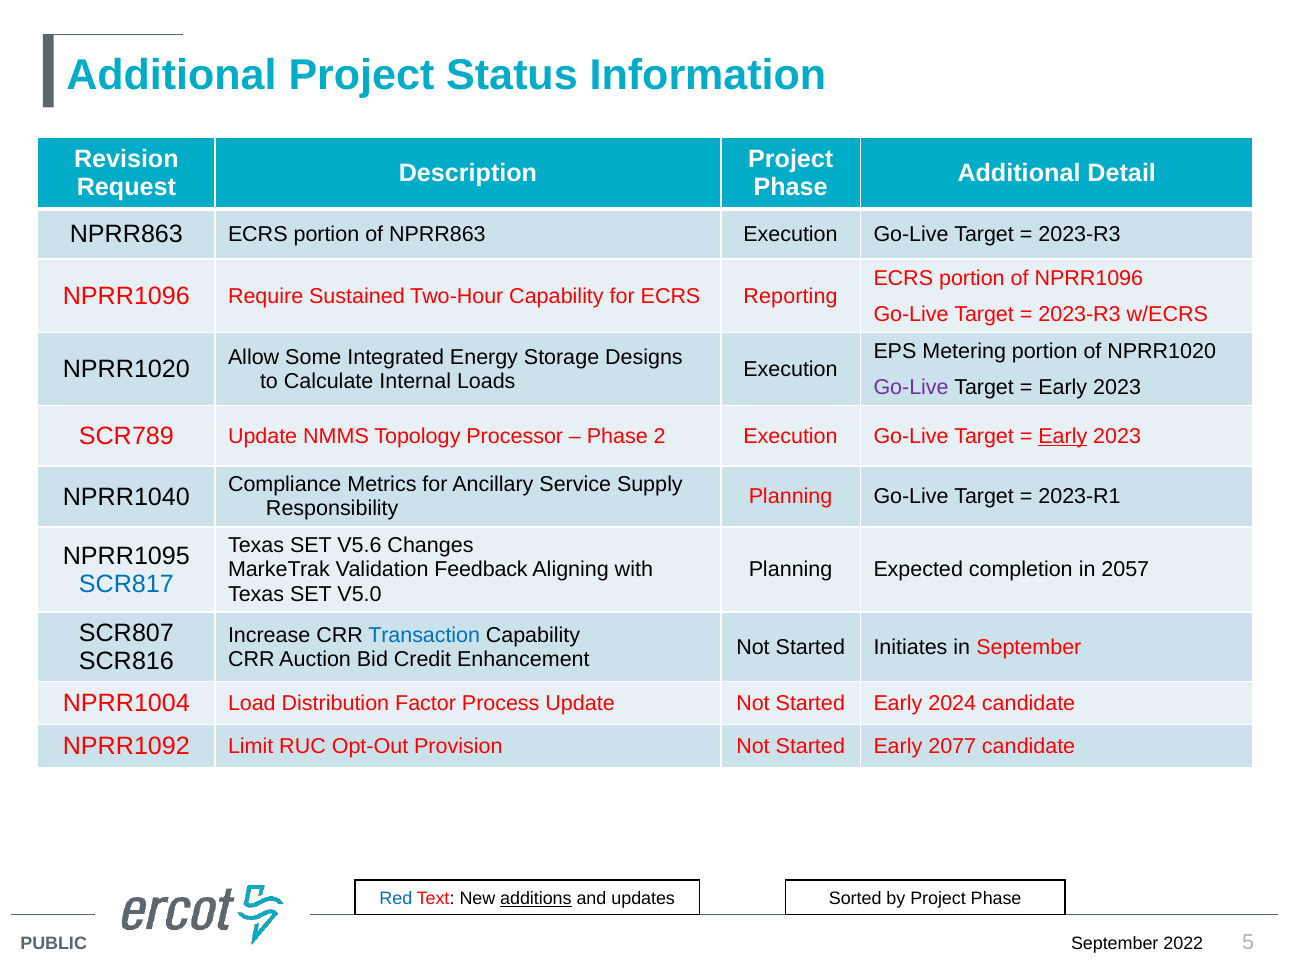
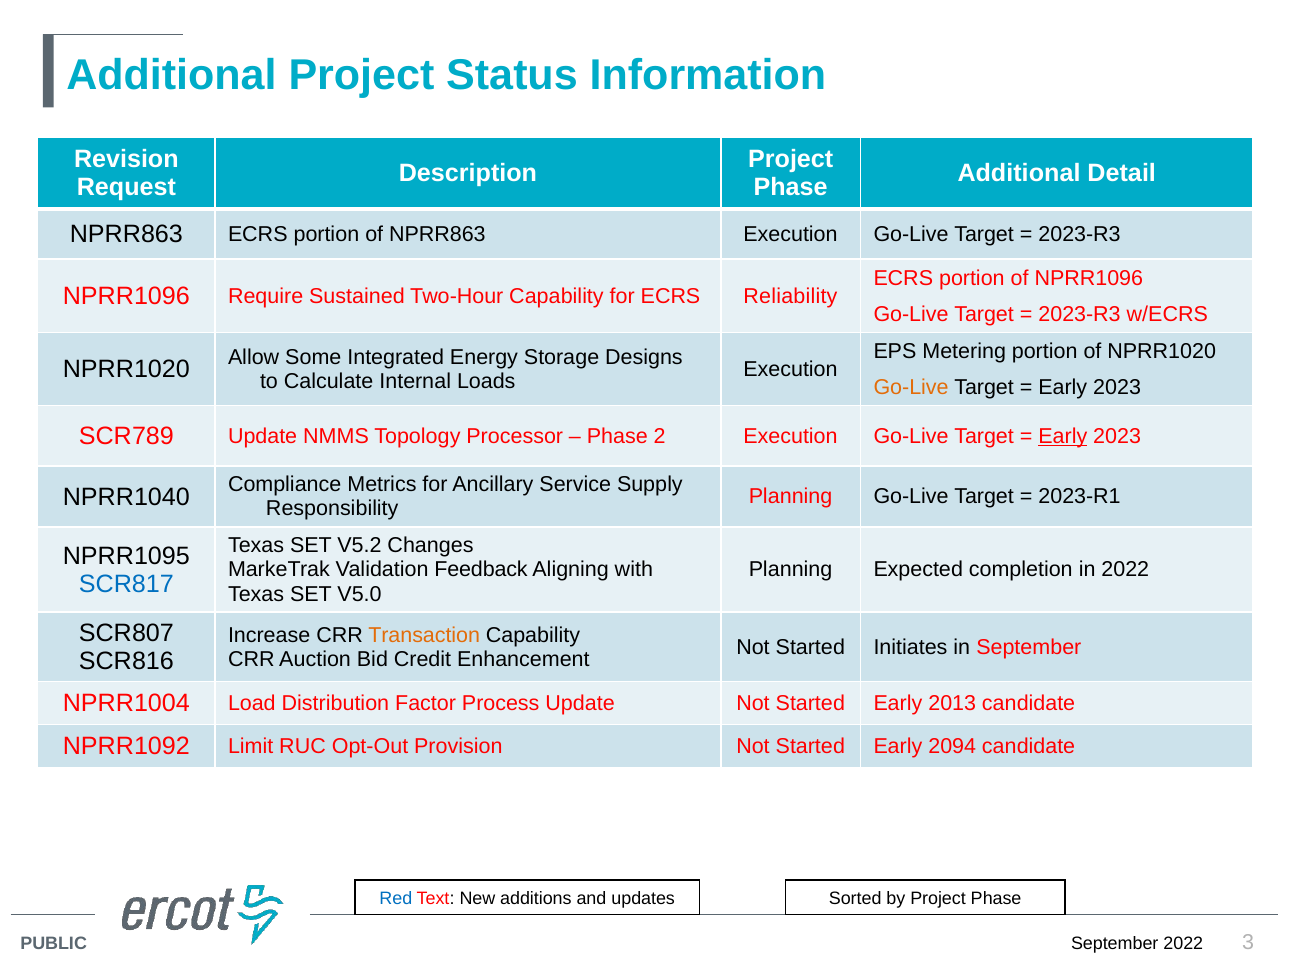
Reporting: Reporting -> Reliability (790, 296)
Go-Live colour: purple -> orange (911, 388)
V5.6: V5.6 -> V5.2 (359, 546)
in 2057: 2057 -> 2022 (1125, 570)
Transaction colour: blue -> orange (424, 635)
2024: 2024 -> 2013 (952, 704)
2077: 2077 -> 2094 (952, 747)
additions underline: present -> none (536, 899)
5: 5 -> 3 (1248, 943)
